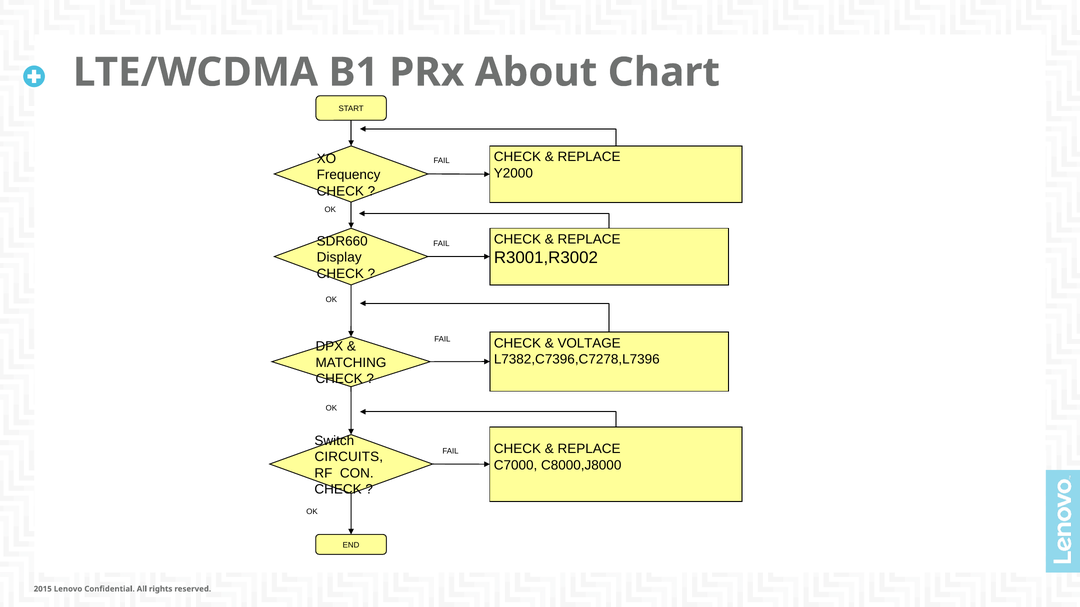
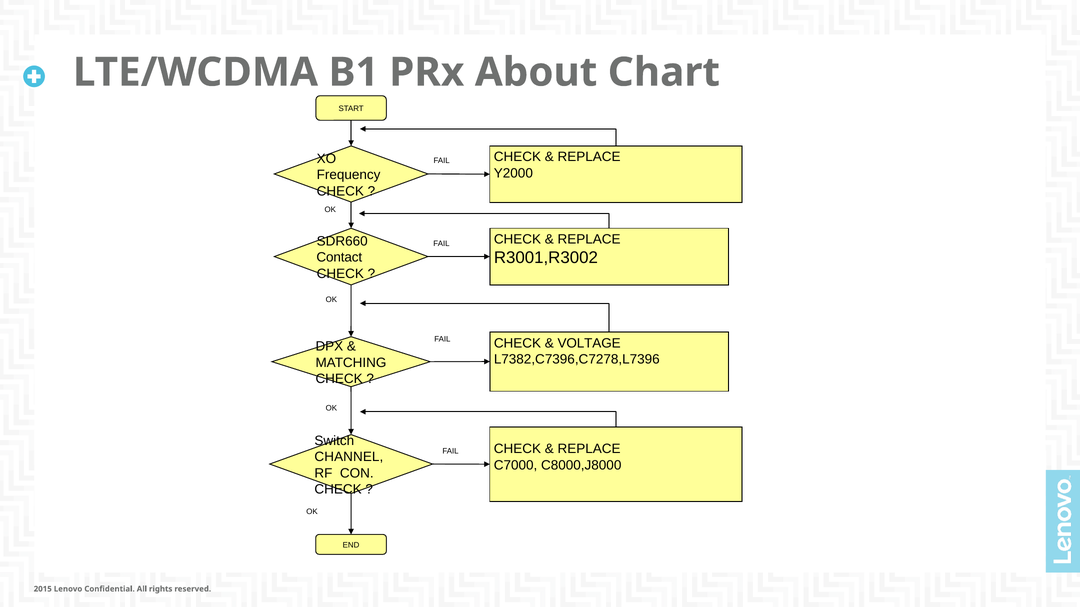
Display: Display -> Contact (339, 258)
CIRCUITS: CIRCUITS -> CHANNEL (349, 457)
